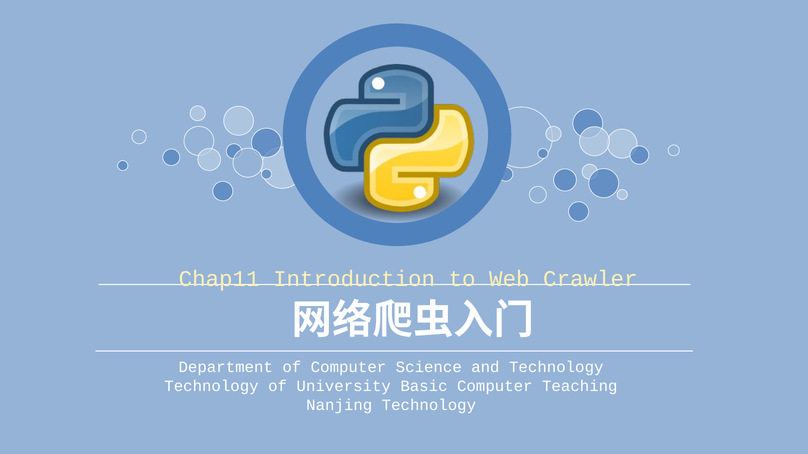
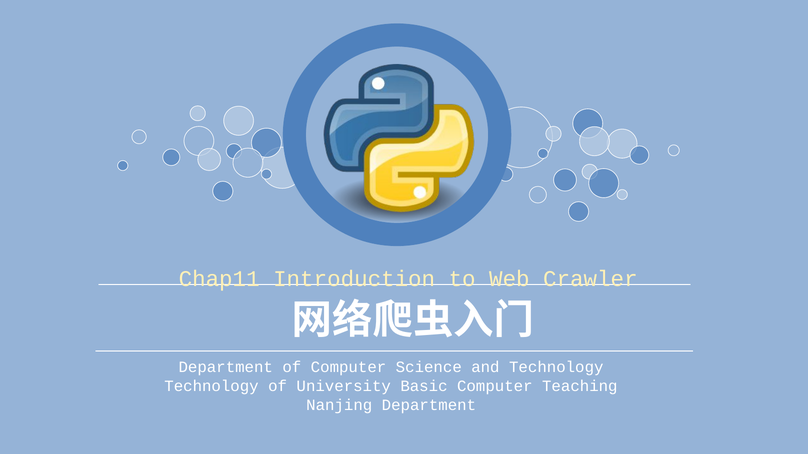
Nanjing Technology: Technology -> Department (429, 405)
